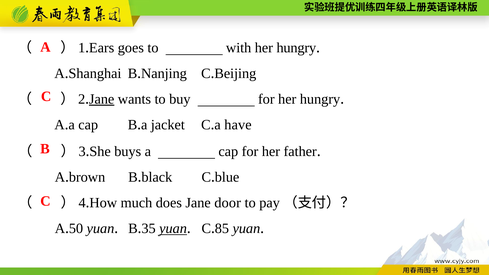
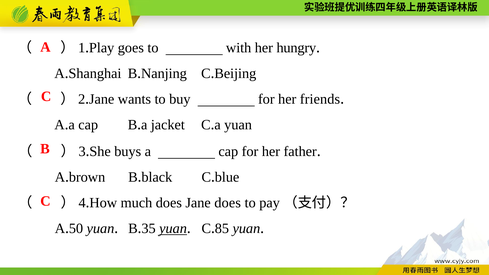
Ears: Ears -> Play (102, 48)
Jane underline: present -> none (102, 99)
for her hungry: hungry -> friends (320, 99)
a have: have -> yuan (238, 125)
Jane door: door -> does (228, 203)
